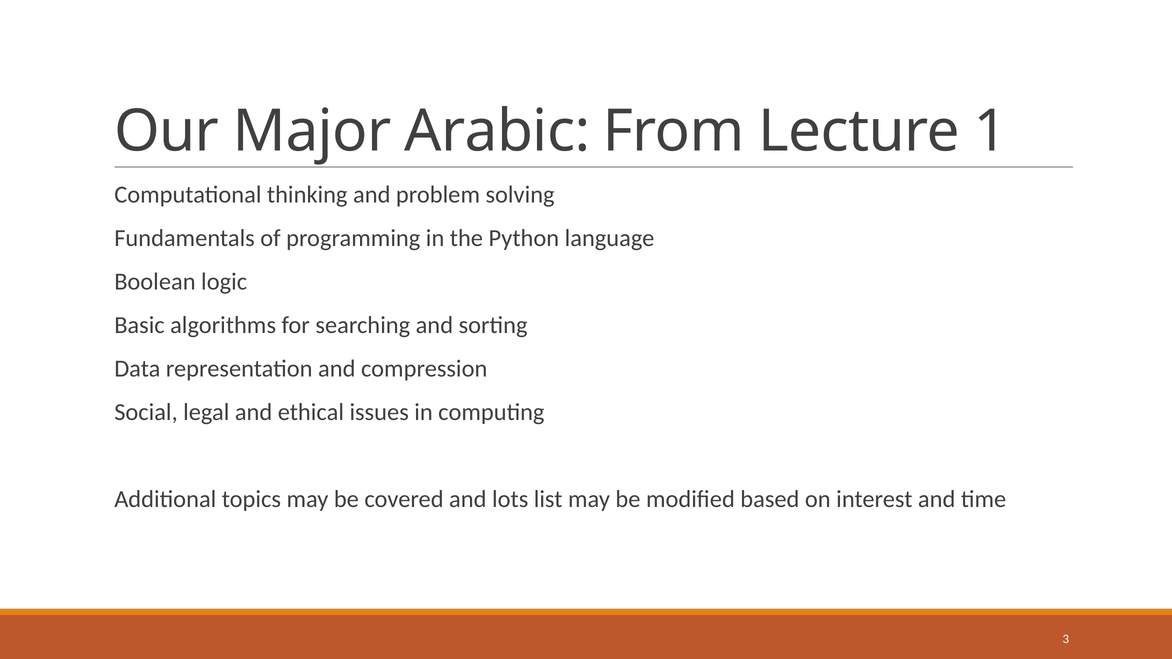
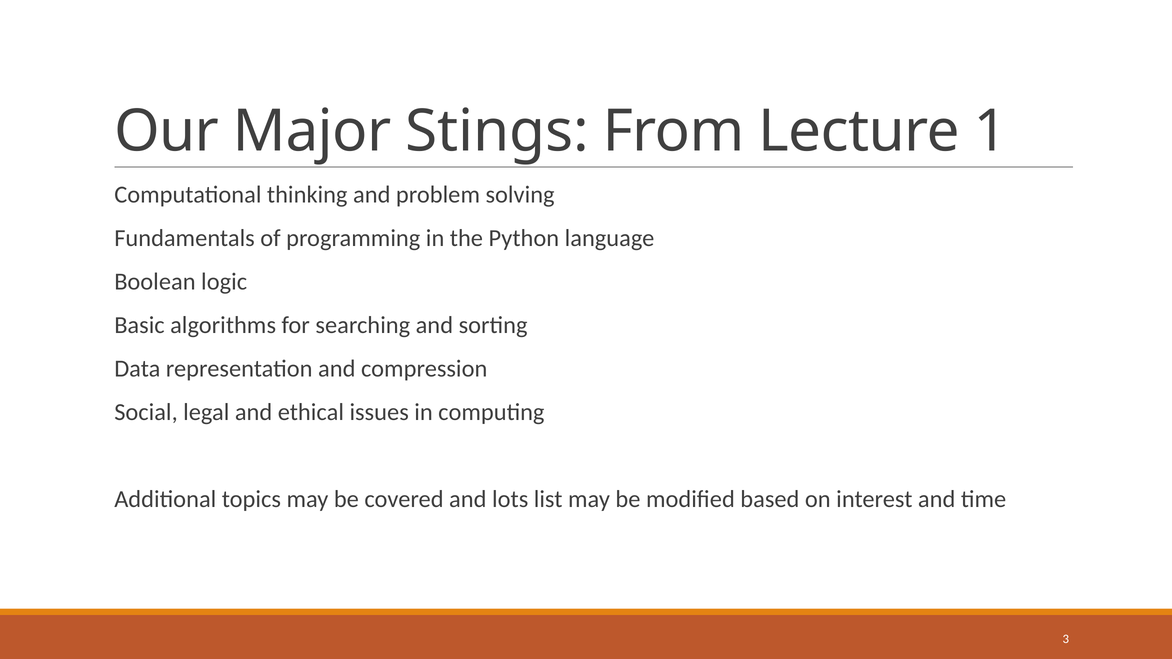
Arabic: Arabic -> Stings (497, 131)
